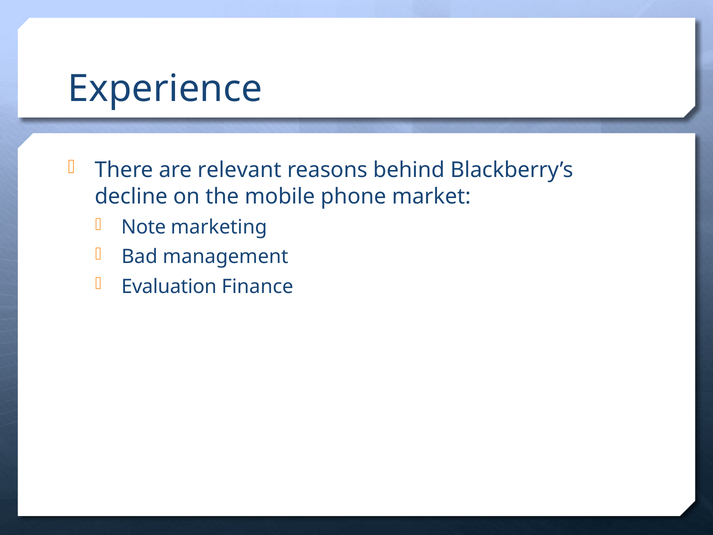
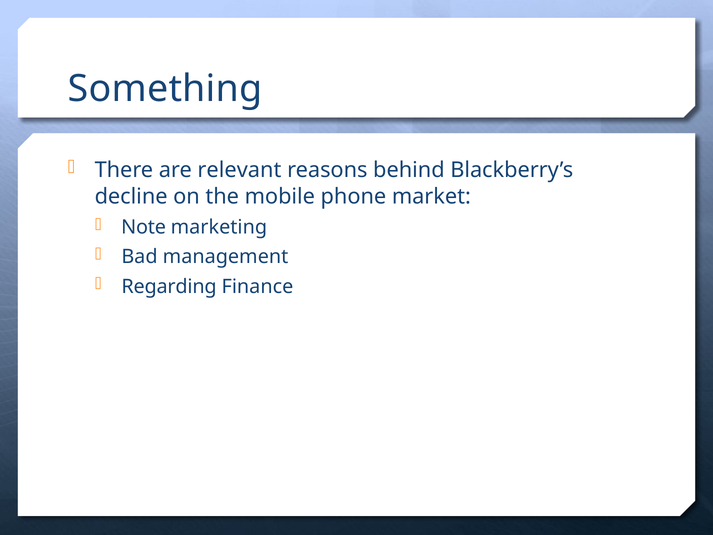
Experience: Experience -> Something (165, 89)
Evaluation: Evaluation -> Regarding (169, 287)
